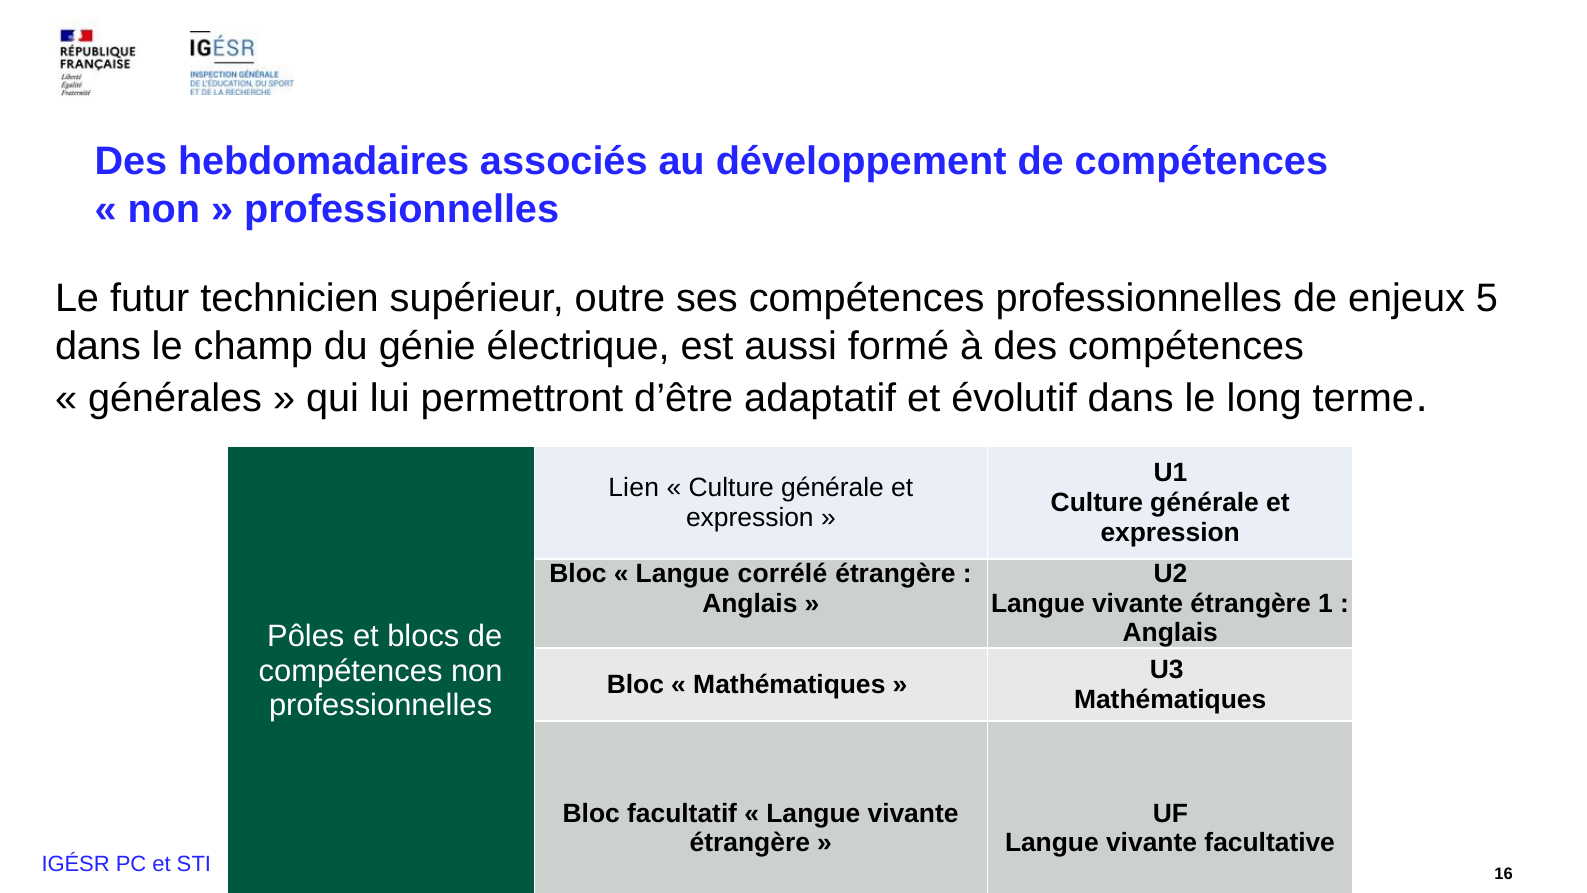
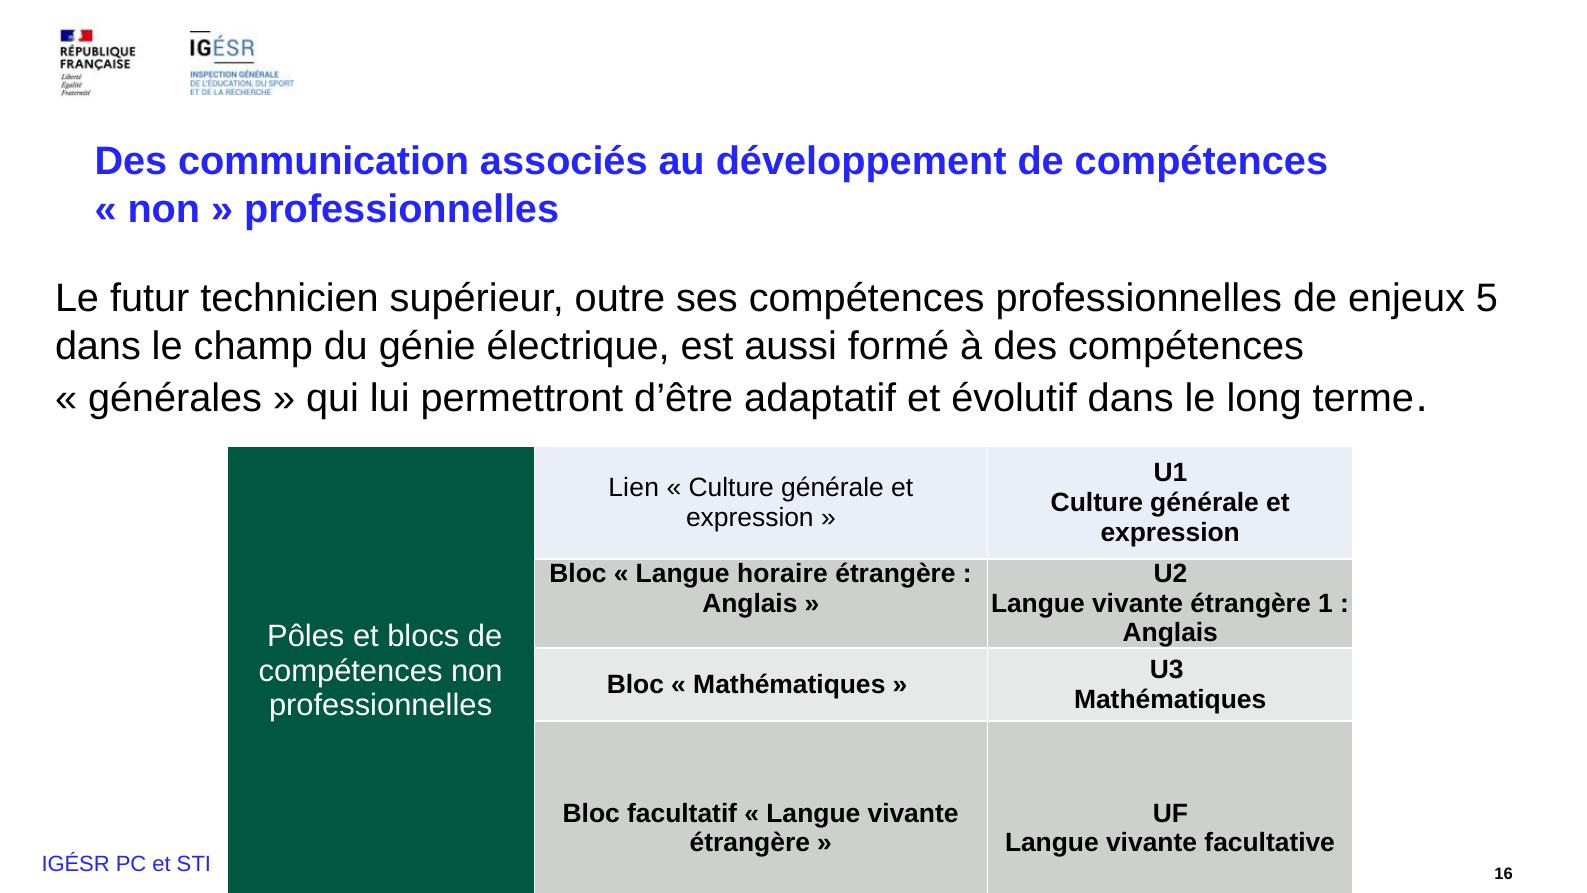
hebdomadaires: hebdomadaires -> communication (324, 161)
corrélé: corrélé -> horaire (782, 574)
